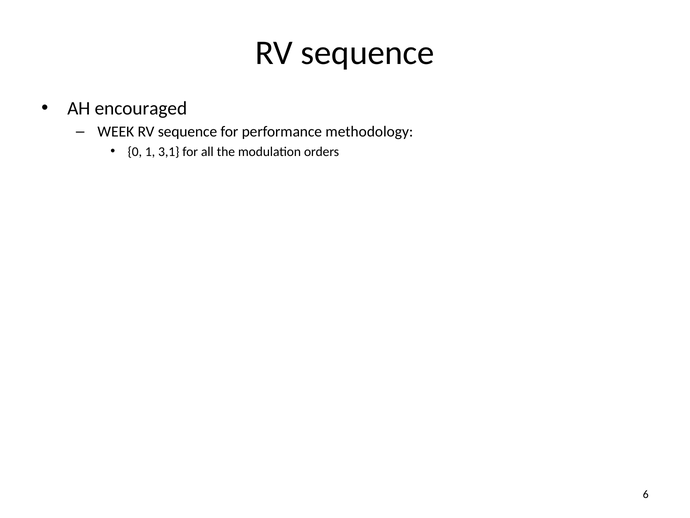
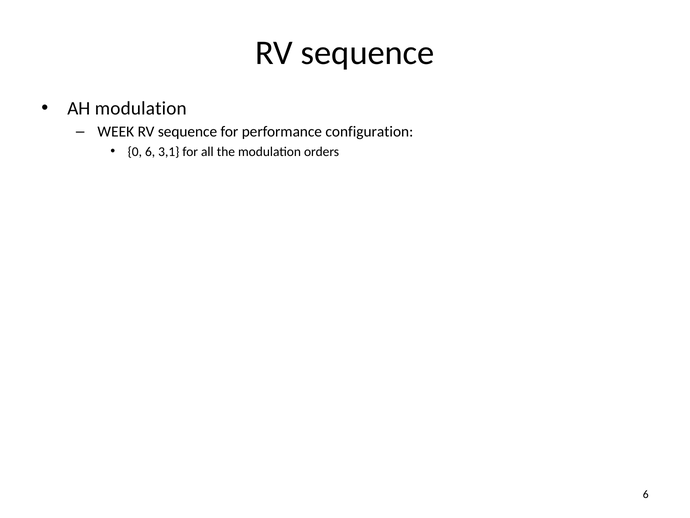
AH encouraged: encouraged -> modulation (141, 108)
methodology: methodology -> configuration (369, 132)
0 1: 1 -> 6 (150, 152)
